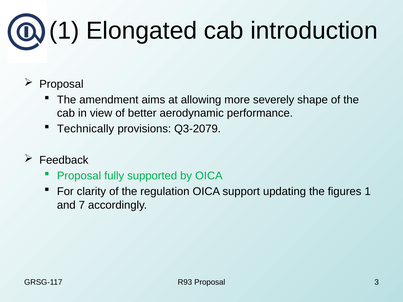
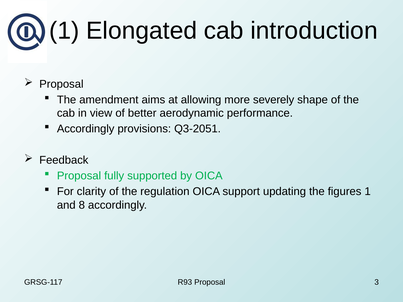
Technically: Technically -> Accordingly (86, 129)
Q3-2079: Q3-2079 -> Q3-2051 (198, 129)
7: 7 -> 8 (82, 205)
